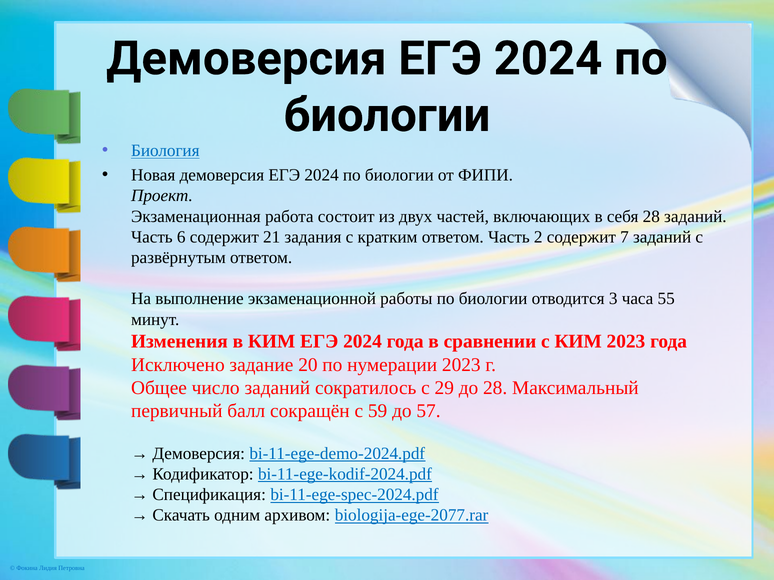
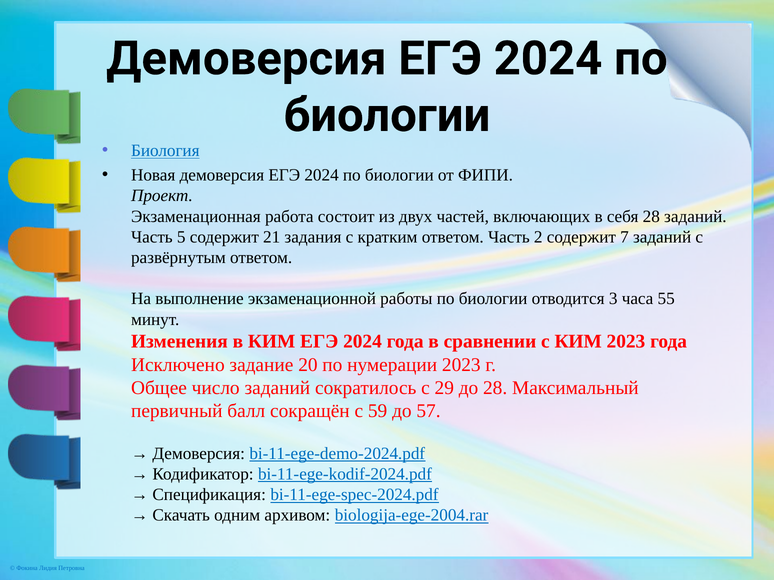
6: 6 -> 5 (181, 237)
biologija-ege-2077.rar: biologija-ege-2077.rar -> biologija-ege-2004.rar (412, 516)
